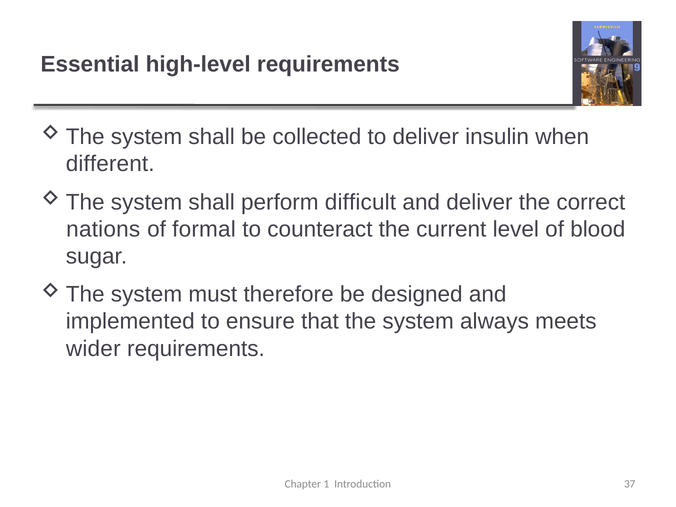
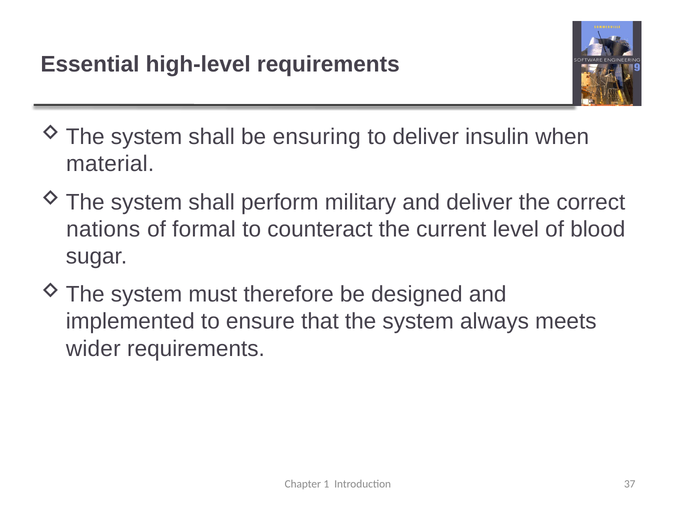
collected: collected -> ensuring (317, 137)
different: different -> material (110, 164)
difficult: difficult -> military (361, 202)
